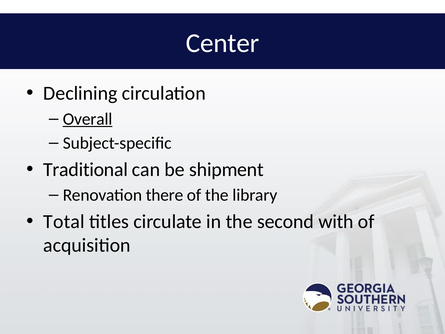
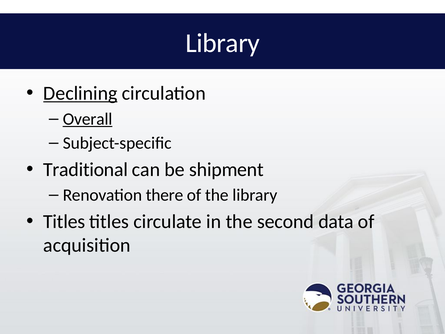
Center: Center -> Library (223, 43)
Declining underline: none -> present (80, 93)
Total: Total -> Titles (64, 221)
with: with -> data (336, 221)
